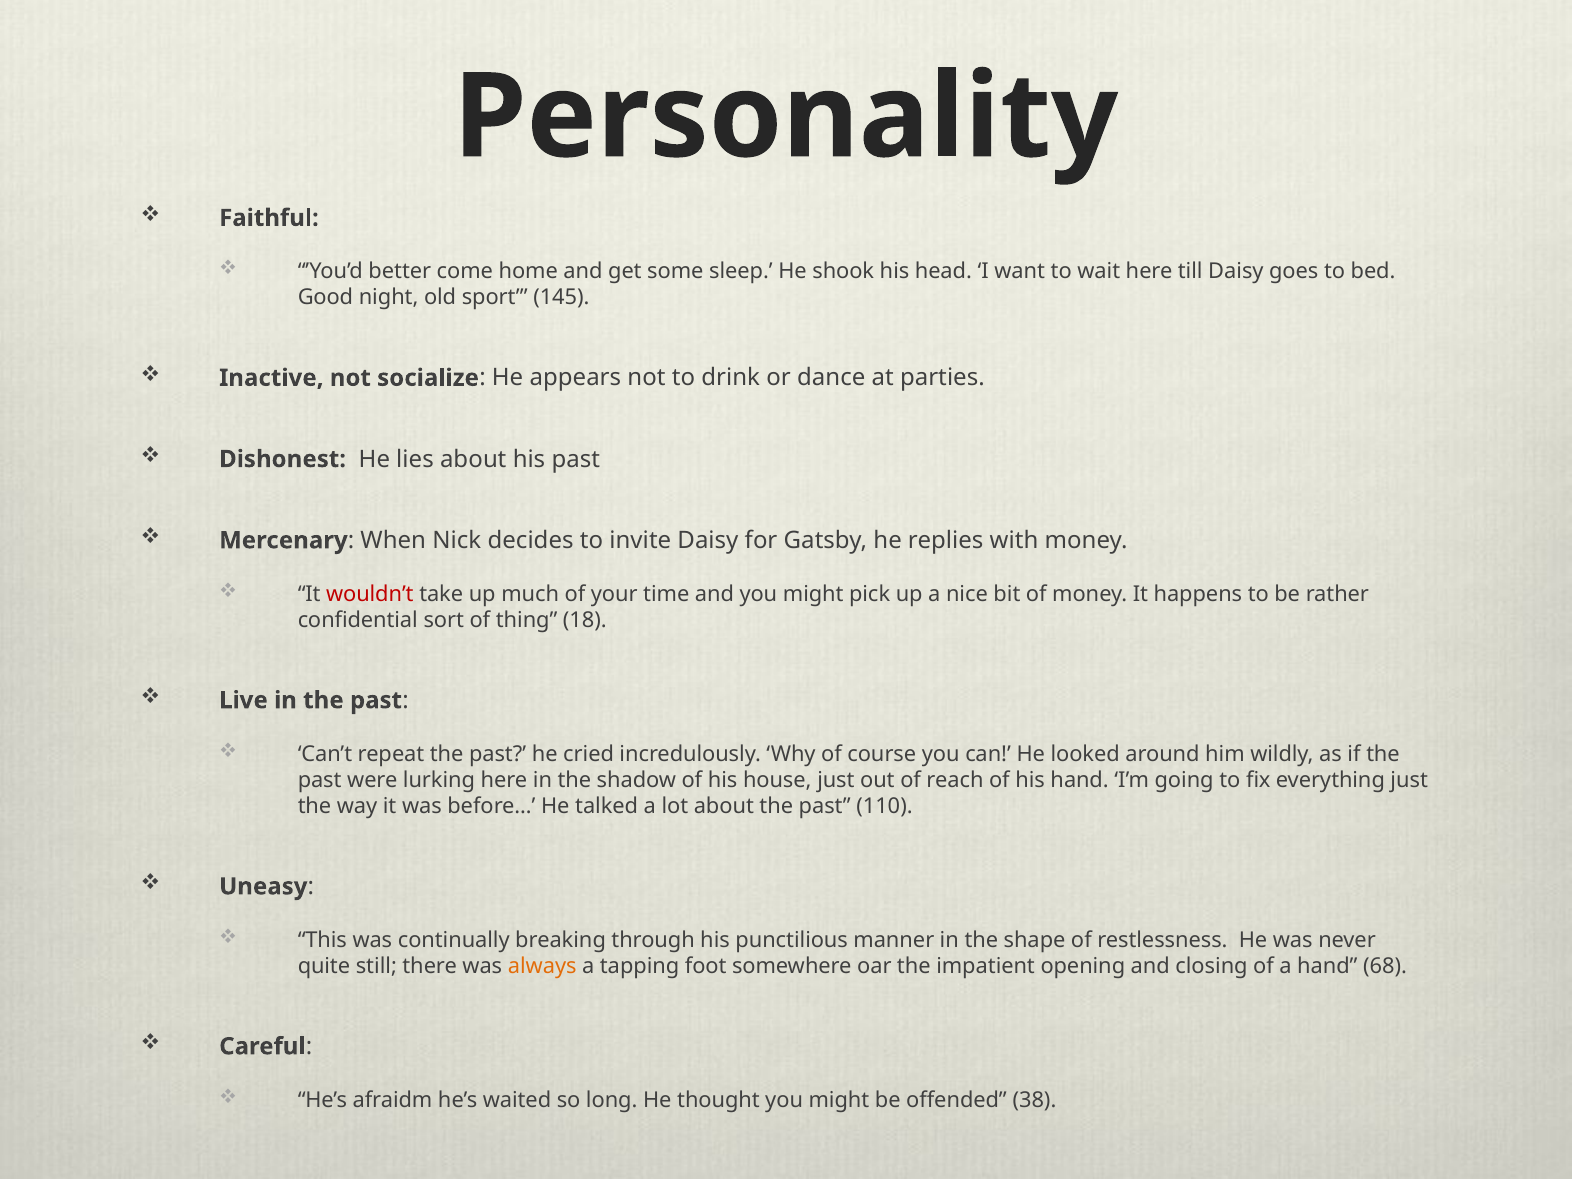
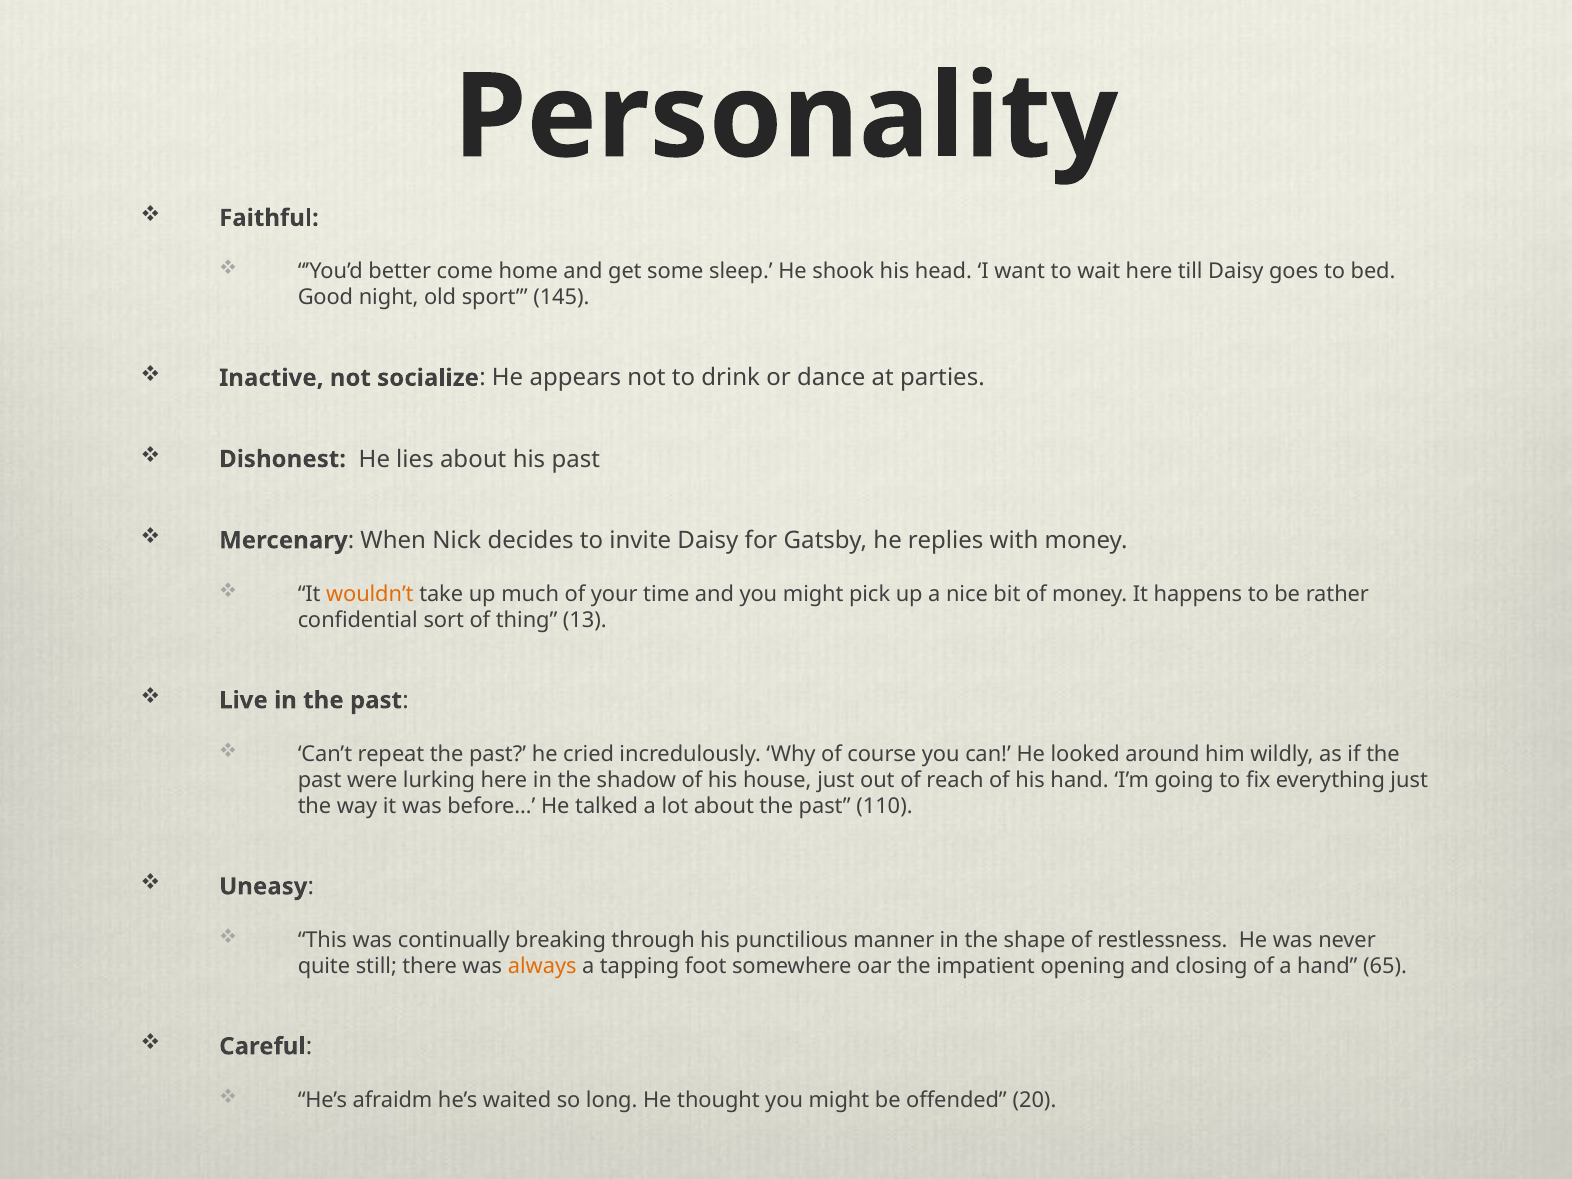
wouldn’t colour: red -> orange (370, 594)
18: 18 -> 13 (585, 620)
68: 68 -> 65 (1385, 966)
38: 38 -> 20 (1034, 1100)
